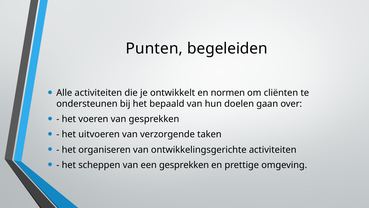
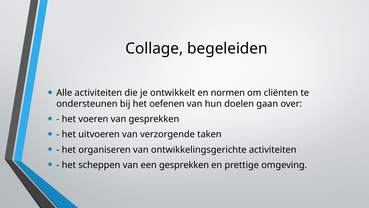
Punten: Punten -> Collage (154, 48)
bepaald: bepaald -> oefenen (167, 104)
